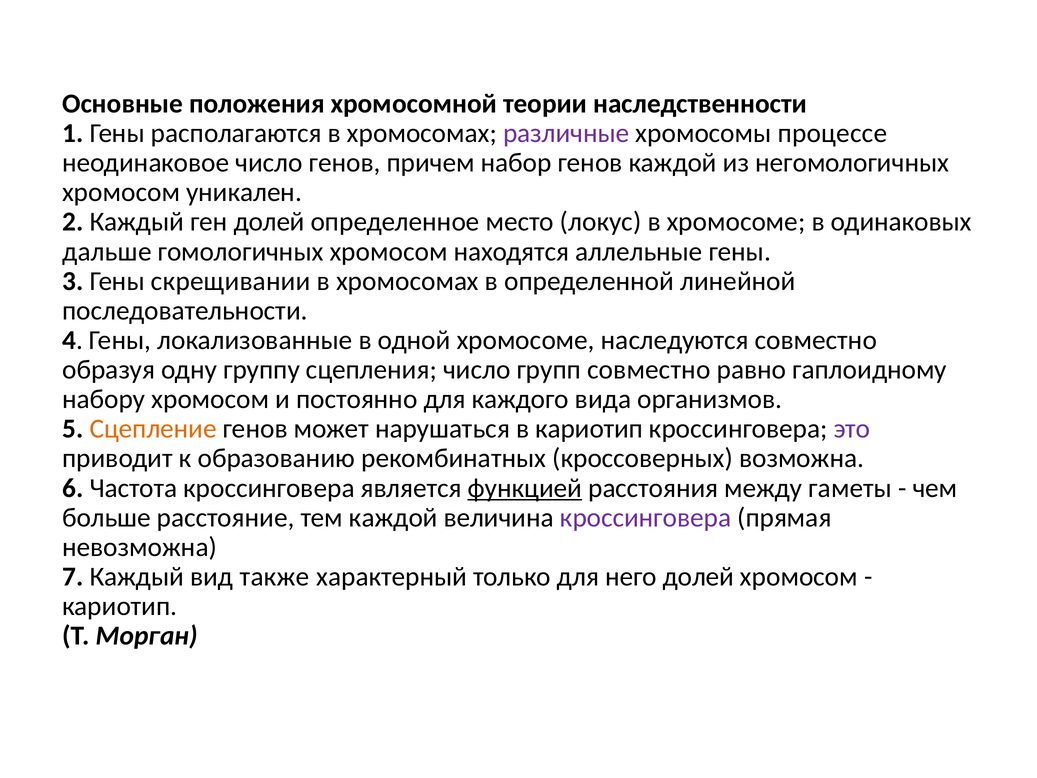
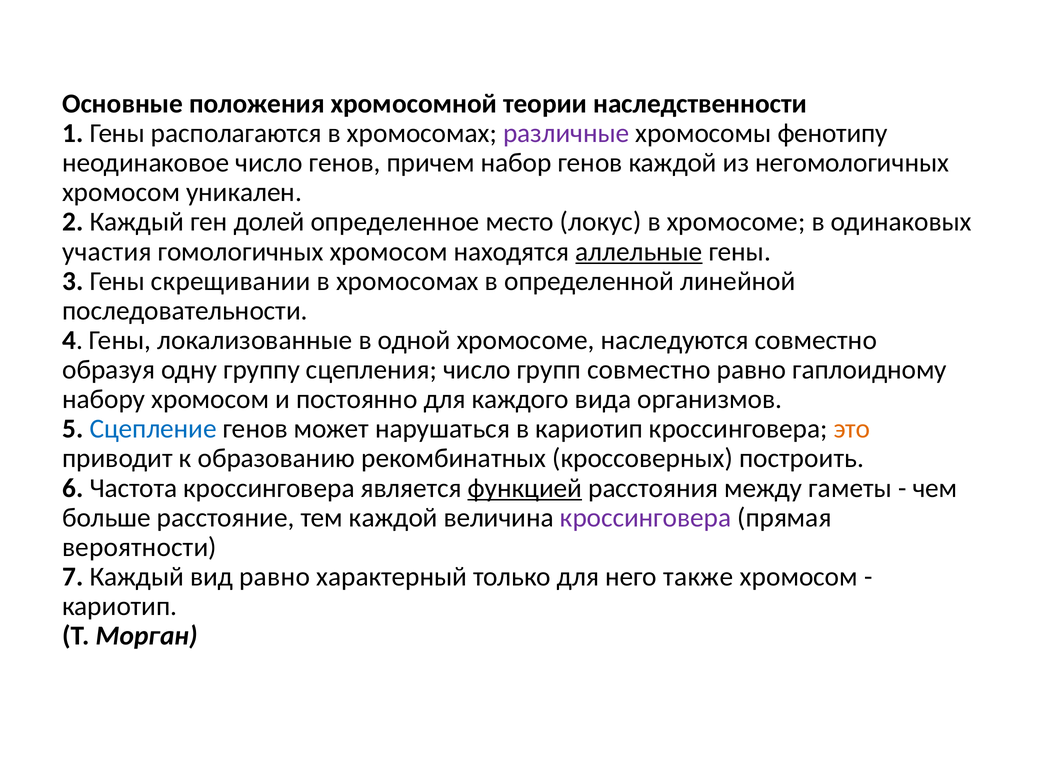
процессе: процессе -> фенотипу (833, 133)
дальше: дальше -> участия (107, 251)
аллельные underline: none -> present (639, 251)
Сцепление colour: orange -> blue (153, 429)
это colour: purple -> orange (852, 429)
возможна: возможна -> построить (802, 458)
невозможна: невозможна -> вероятности (139, 547)
вид также: также -> равно (275, 577)
него долей: долей -> также (698, 577)
